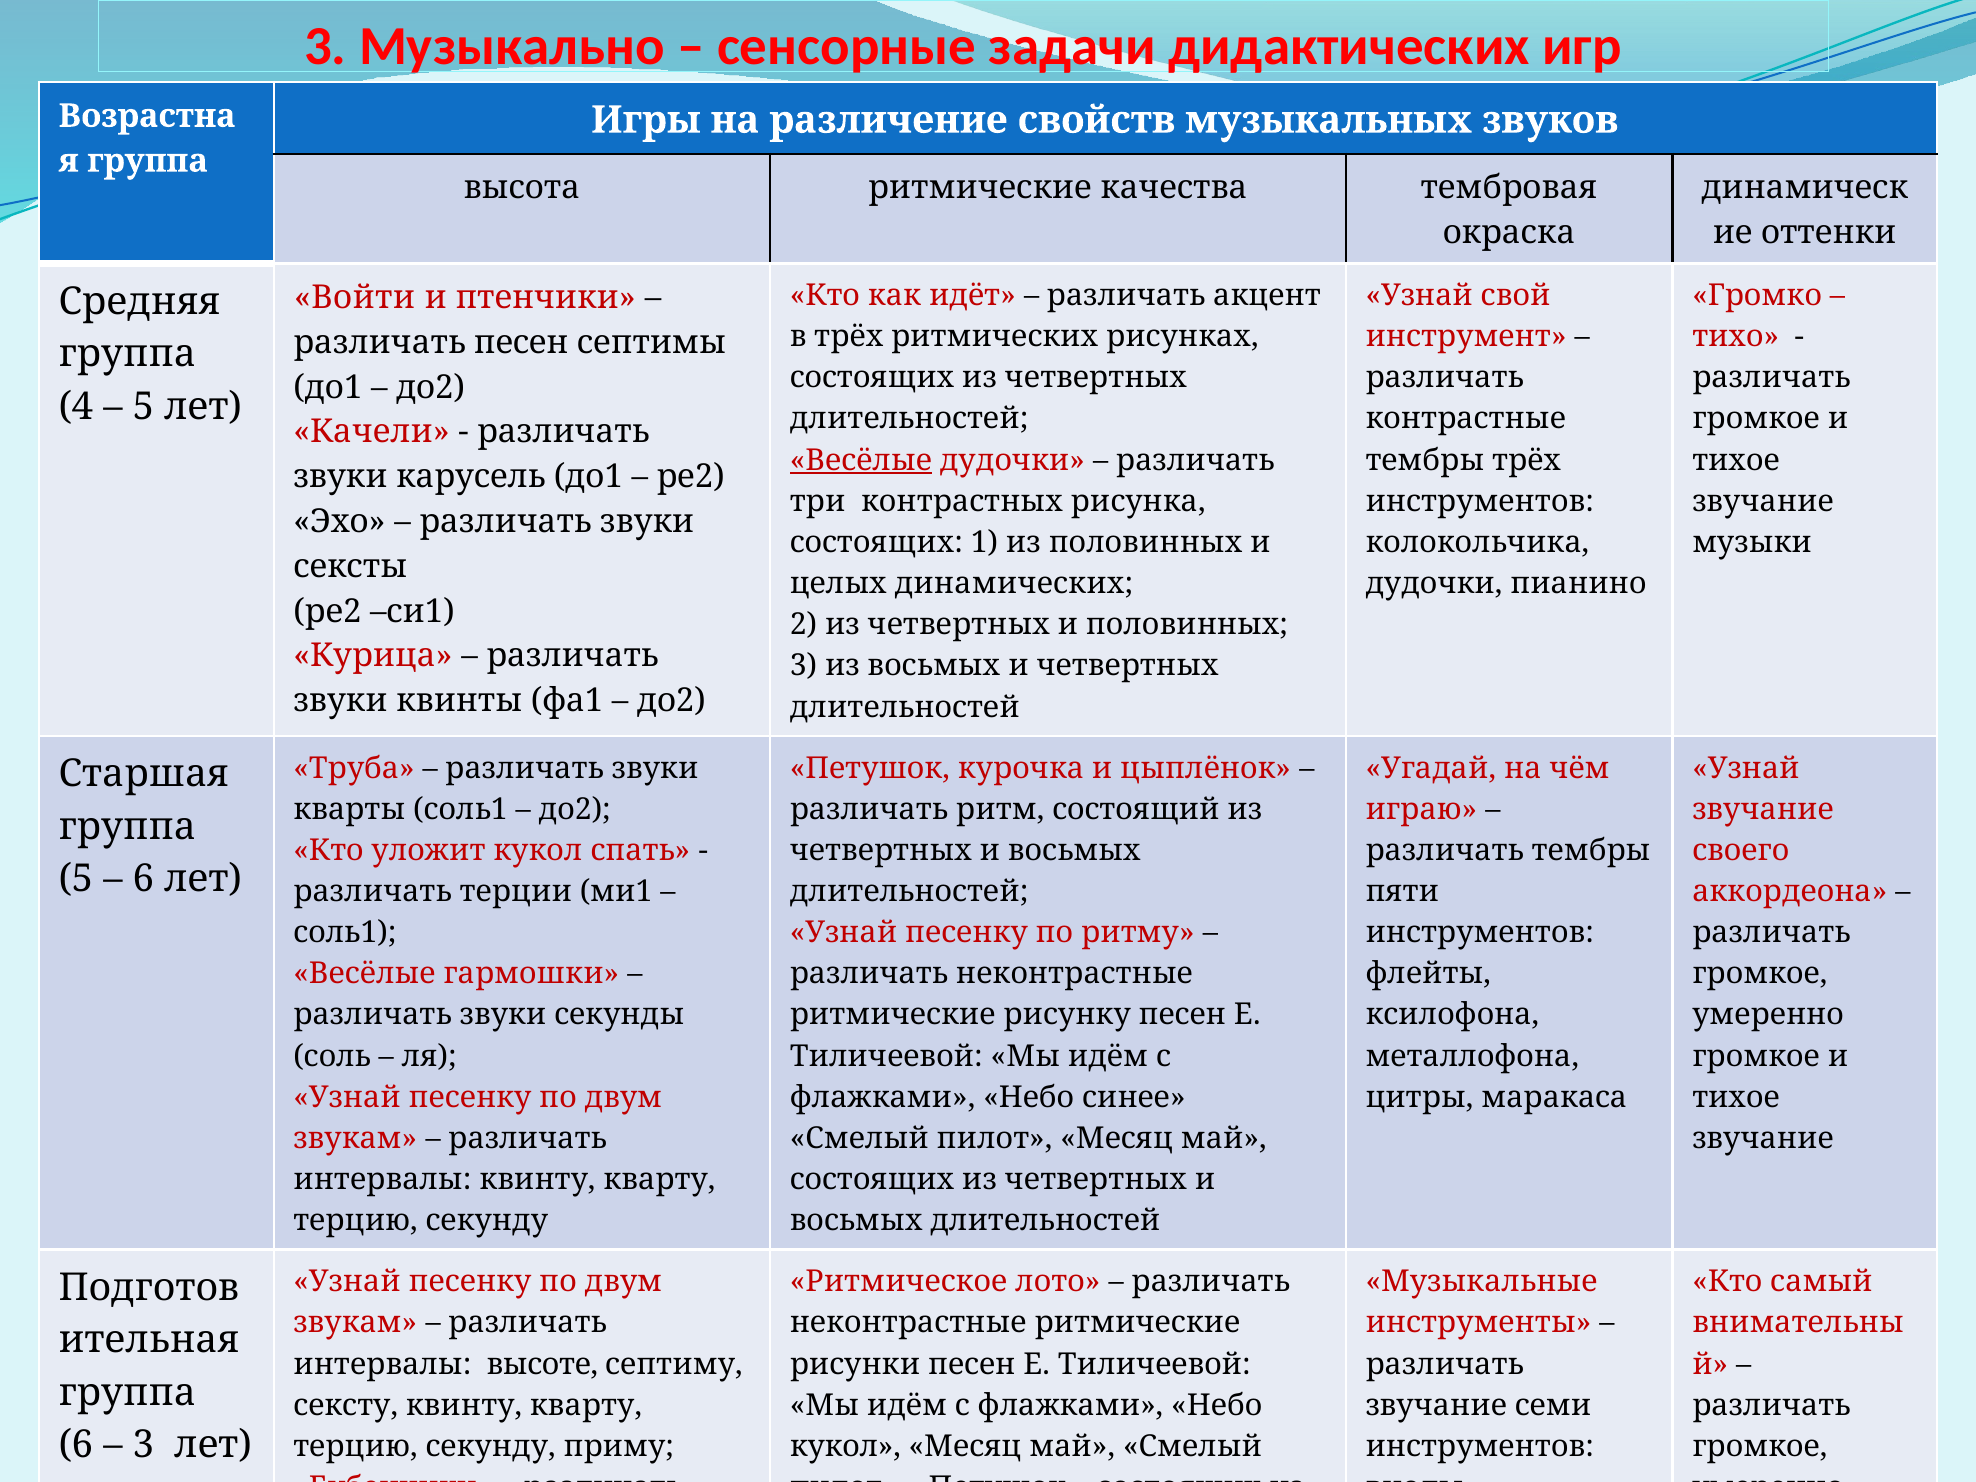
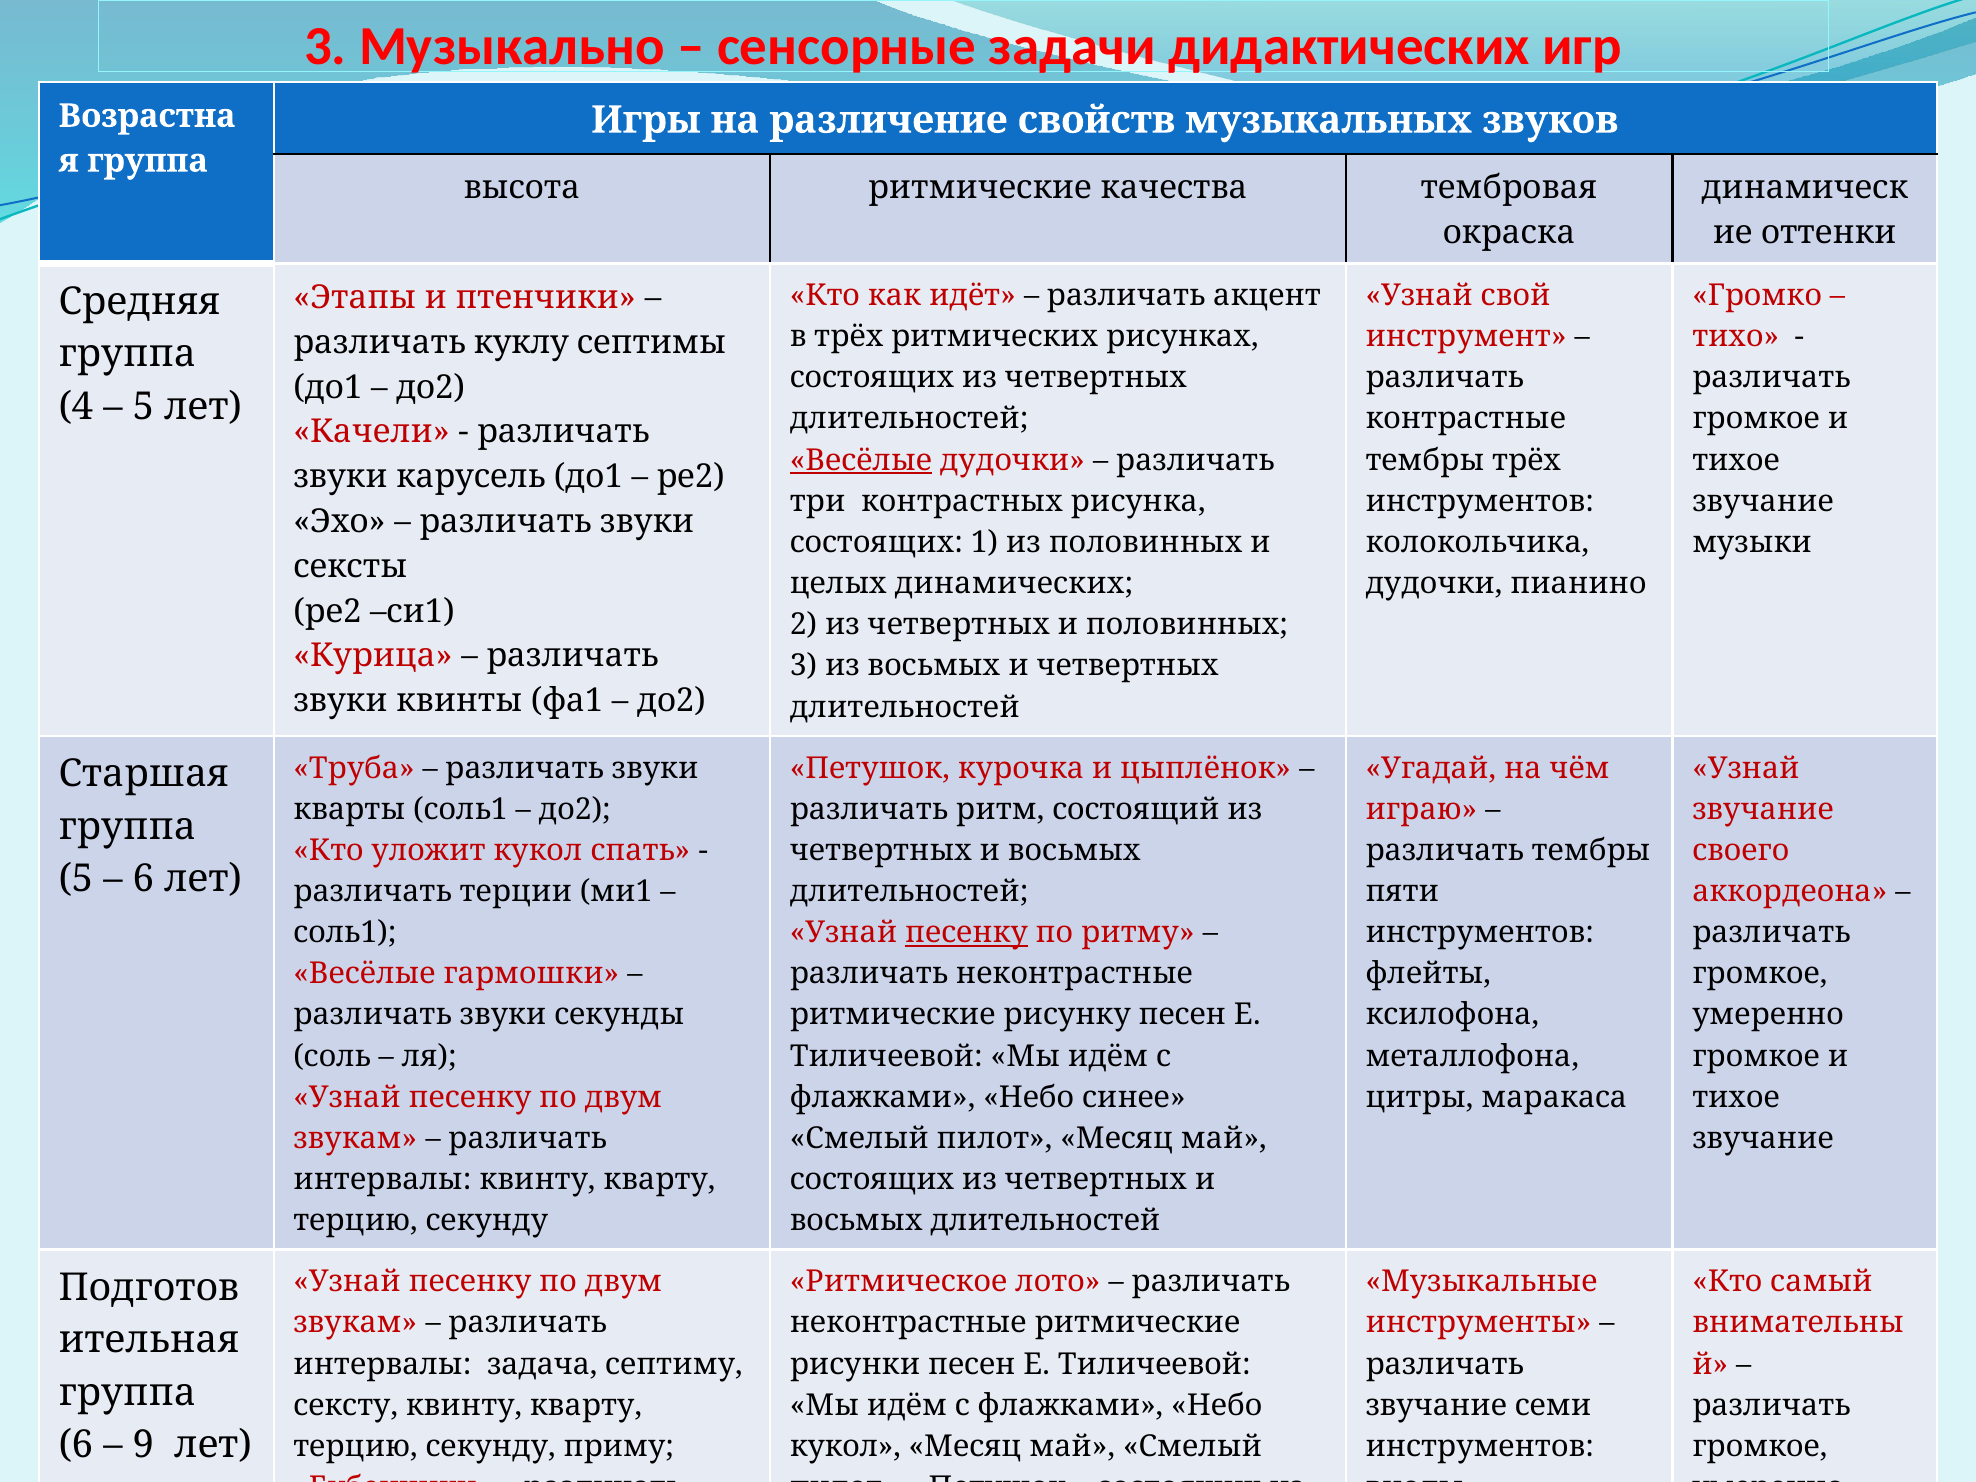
Войти: Войти -> Этапы (355, 298)
различать песен: песен -> куклу (521, 342)
песенку underline: none -> present (966, 933)
высоте: высоте -> задача (542, 1364)
3: 3 -> 9 (143, 1445)
